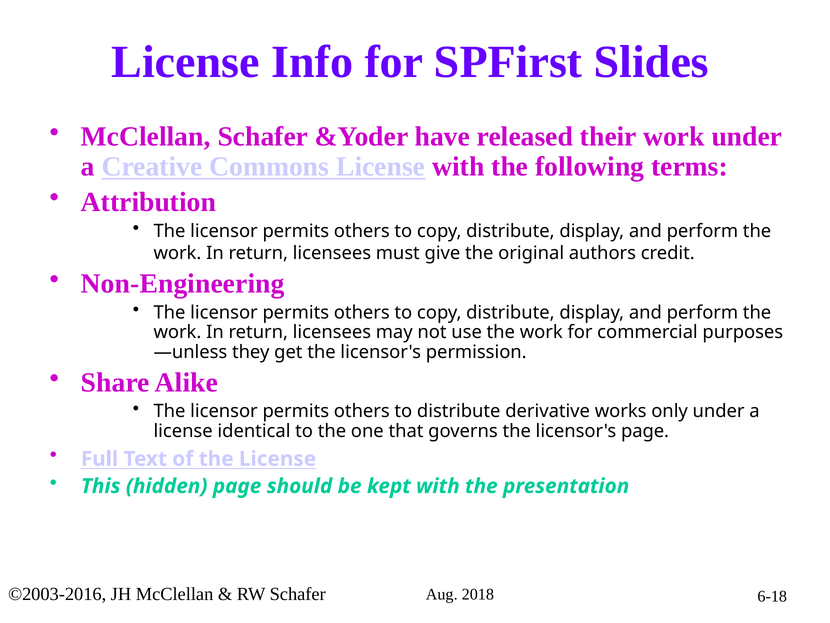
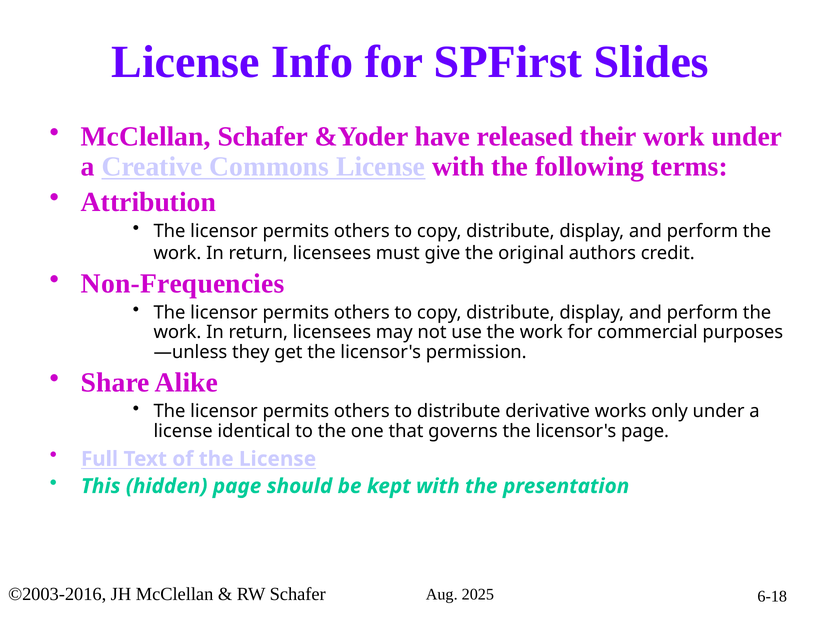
Non-Engineering: Non-Engineering -> Non-Frequencies (183, 284)
2018: 2018 -> 2025 (478, 594)
